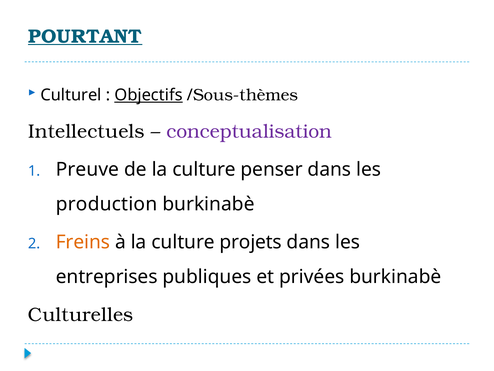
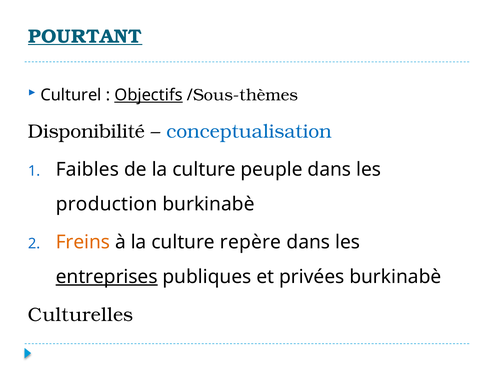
Intellectuels: Intellectuels -> Disponibilité (86, 131)
conceptualisation colour: purple -> blue (249, 131)
Preuve: Preuve -> Faibles (87, 169)
penser: penser -> peuple (272, 169)
projets: projets -> repère (250, 242)
entreprises underline: none -> present (107, 276)
